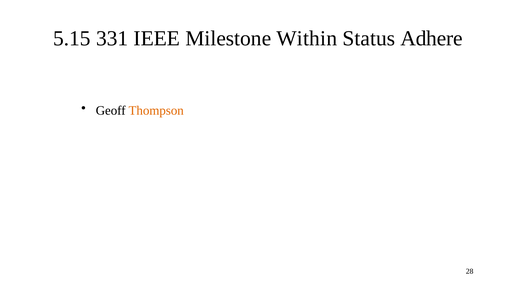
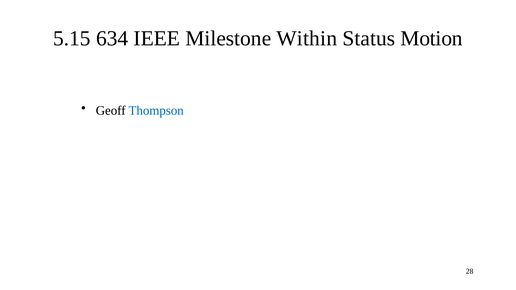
331: 331 -> 634 (112, 39)
Adhere: Adhere -> Motion (432, 39)
Thompson colour: orange -> blue (156, 111)
